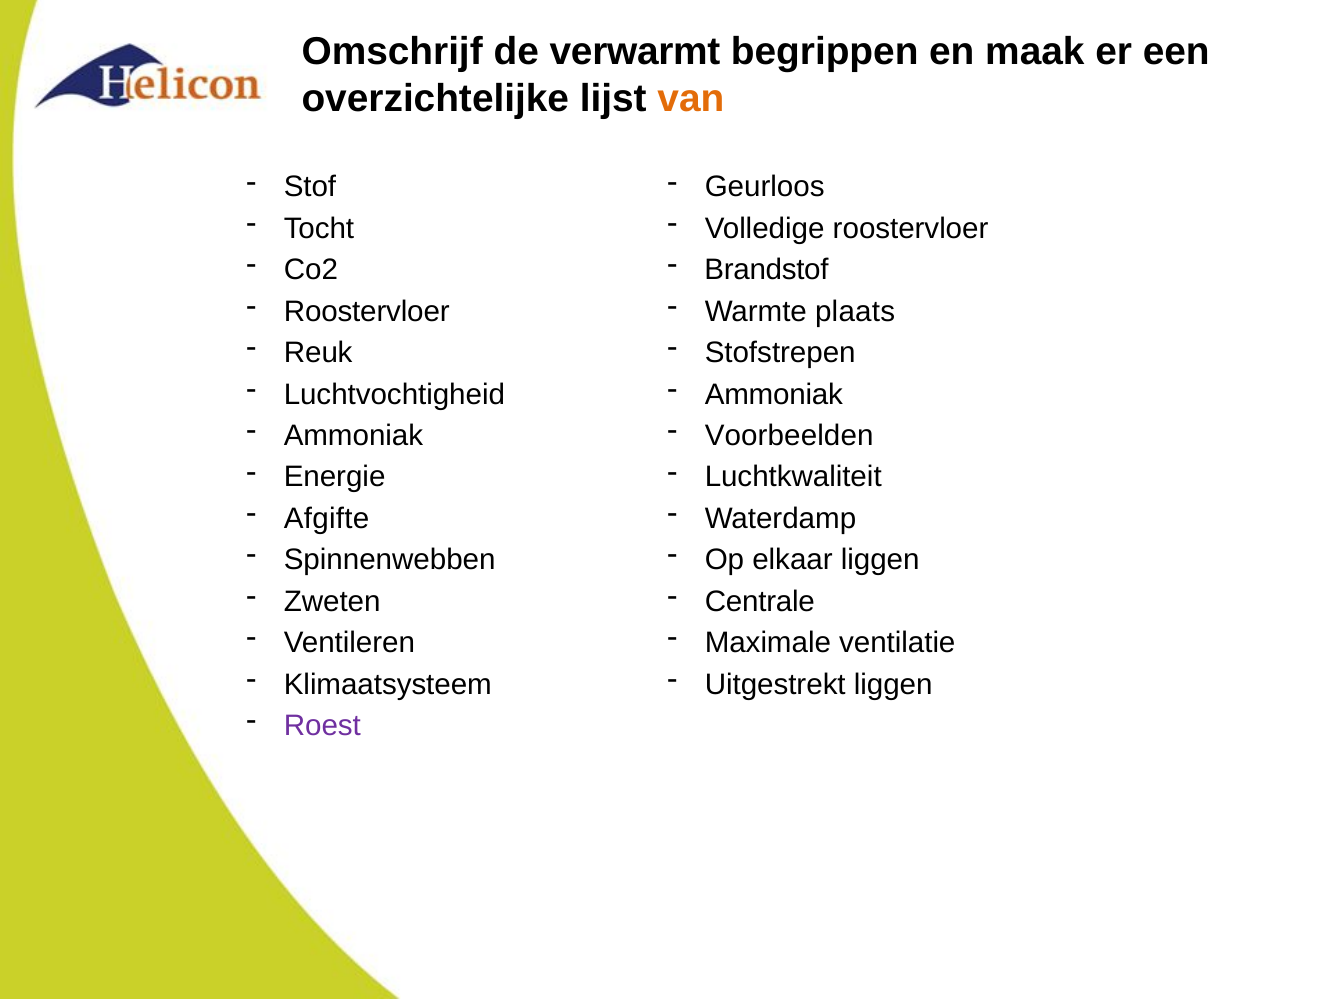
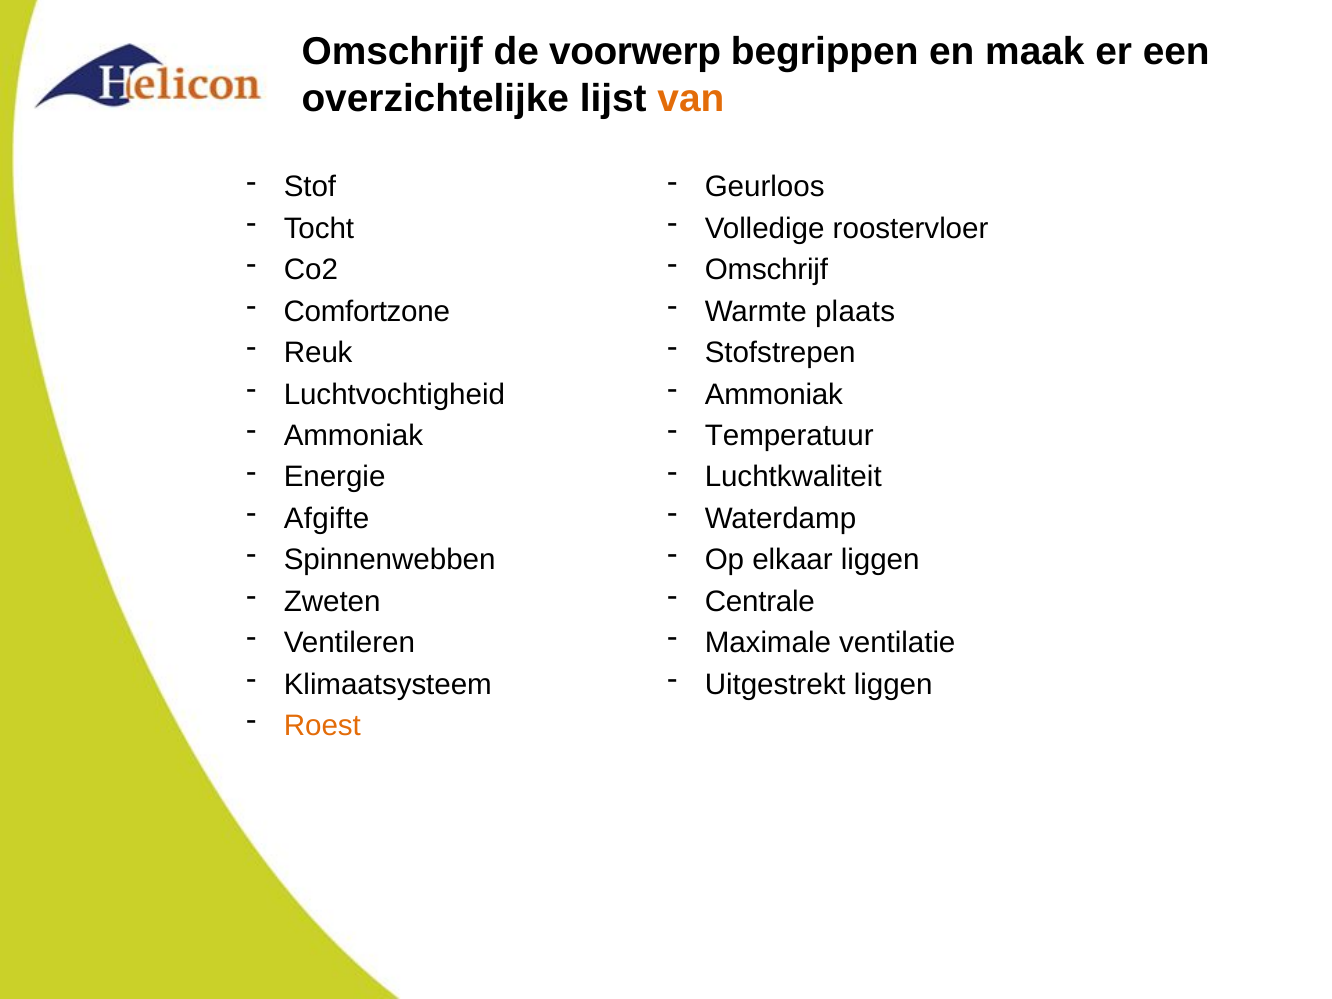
verwarmt: verwarmt -> voorwerp (635, 52)
Brandstof: Brandstof -> Omschrijf (766, 270)
Roostervloer: Roostervloer -> Comfortzone (367, 311)
Voorbeelden: Voorbeelden -> Temperatuur (789, 436)
Roest colour: purple -> orange (322, 726)
